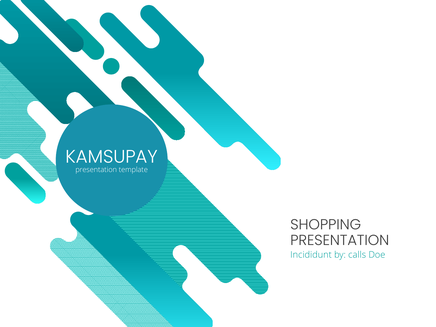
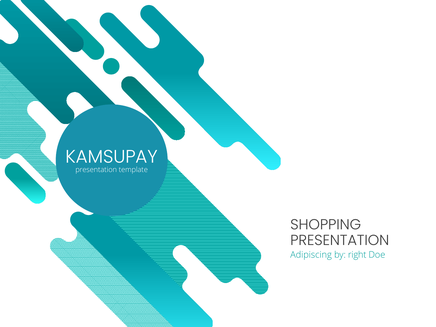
Incididunt: Incididunt -> Adipiscing (311, 255)
calls: calls -> right (357, 255)
